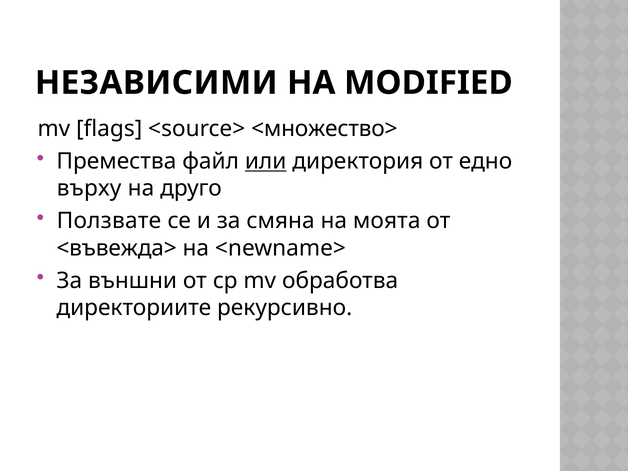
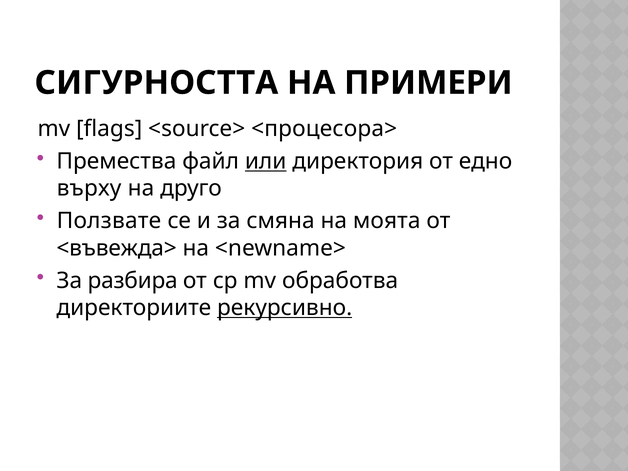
НЕЗАВИСИМИ: НЕЗАВИСИМИ -> СИГУРНОСТТА (156, 83)
MODIFIED: MODIFIED -> ПРИМЕРИ (428, 83)
<множество>: <множество> -> <процесора> (324, 129)
външни: външни -> разбира (133, 281)
рекурсивно underline: none -> present (285, 308)
